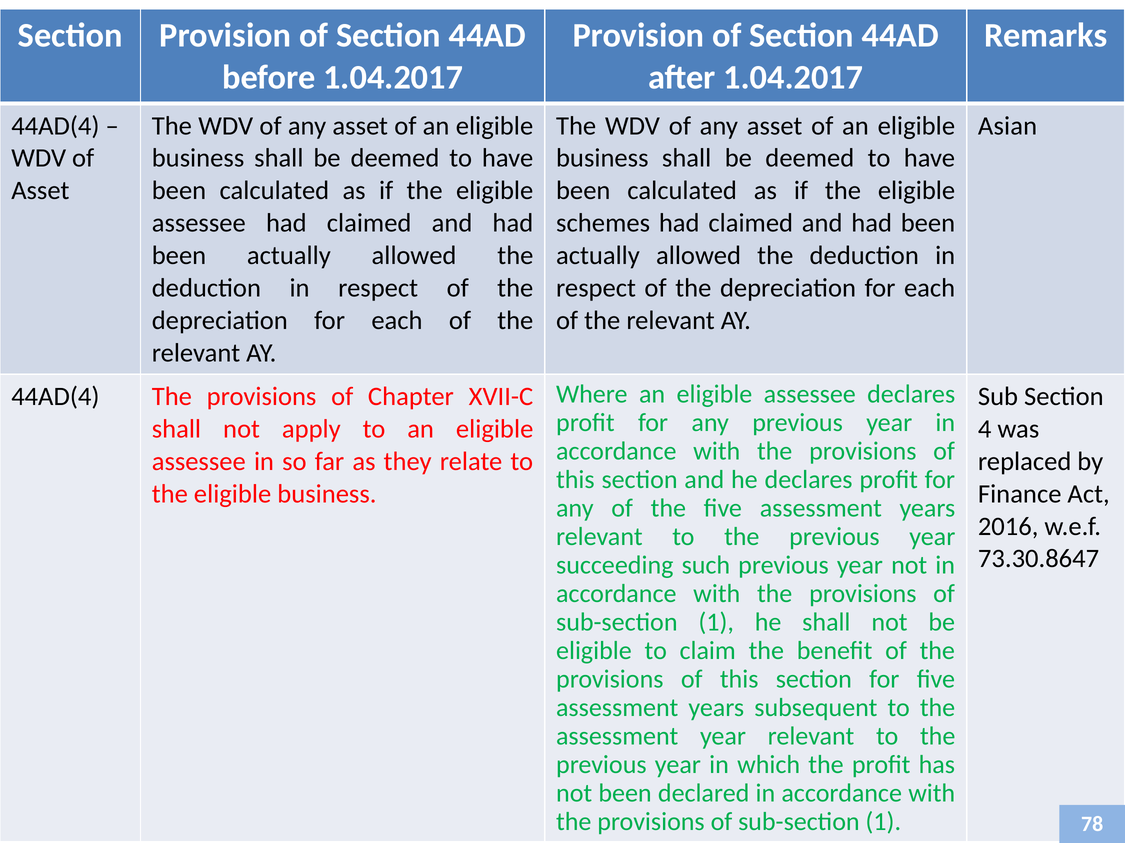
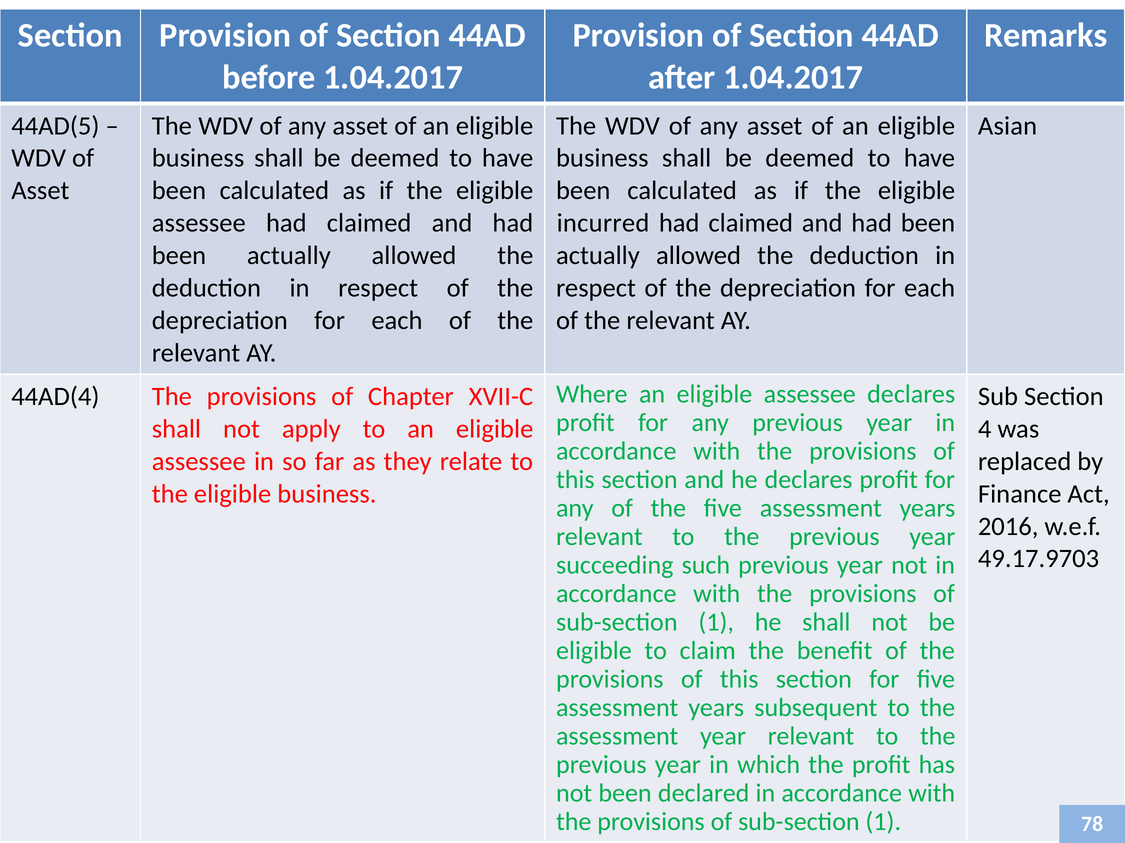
44AD(4: 44AD(4 -> 44AD(5 (55, 126)
schemes: schemes -> incurred (603, 223)
73.30.8647: 73.30.8647 -> 49.17.9703 (1039, 559)
